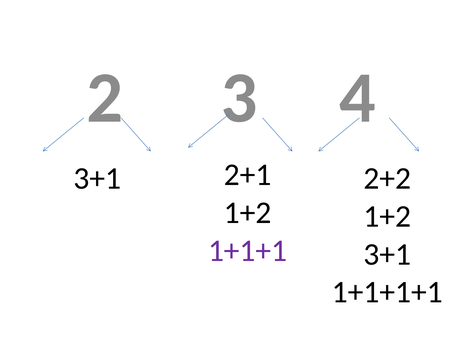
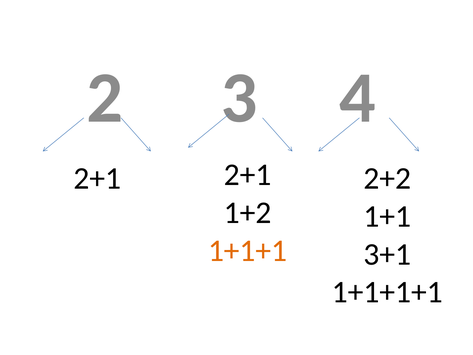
3+1: 3+1 -> 2+1 (97, 178)
1+2: 1+2 -> 1+1 (387, 216)
1+1+1 colour: purple -> orange (248, 250)
